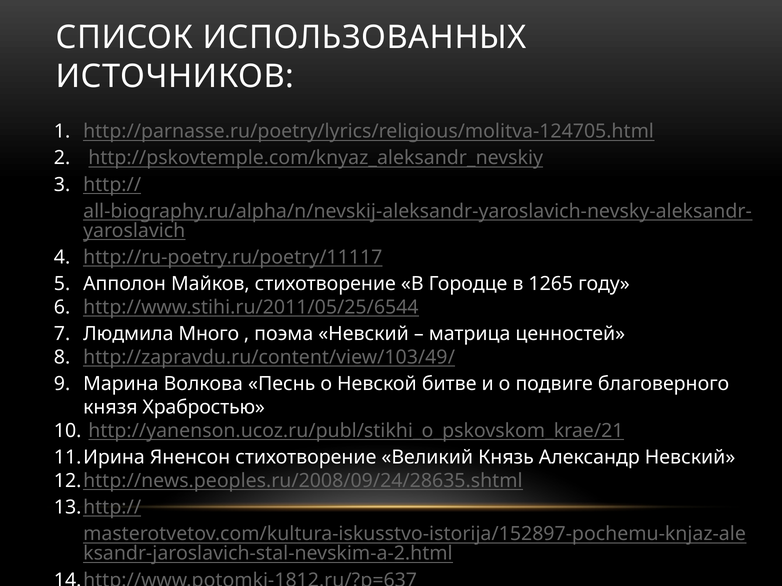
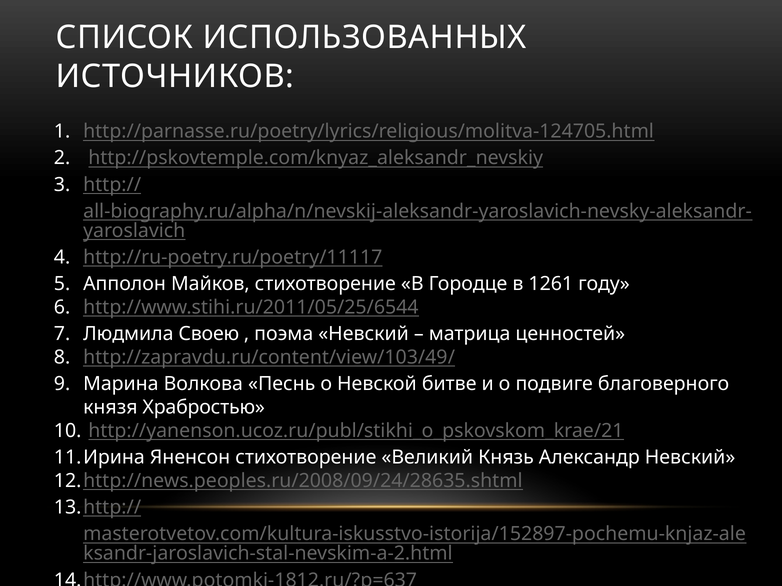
1265: 1265 -> 1261 (551, 284)
Много: Много -> Своею (209, 334)
